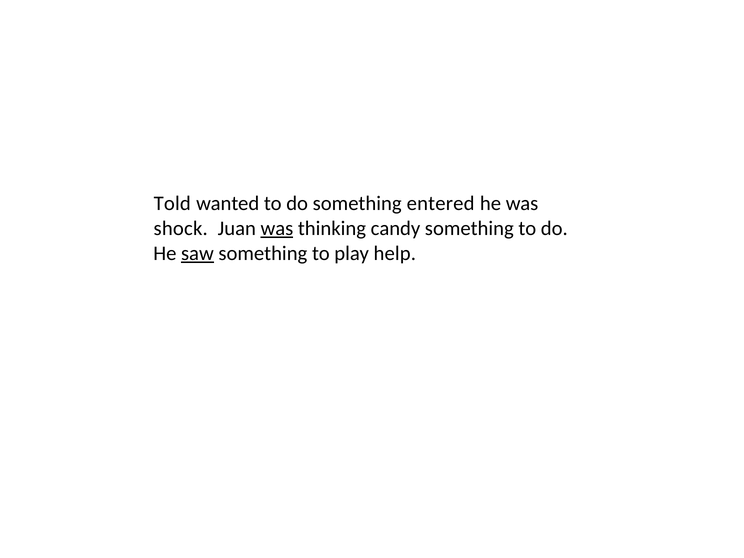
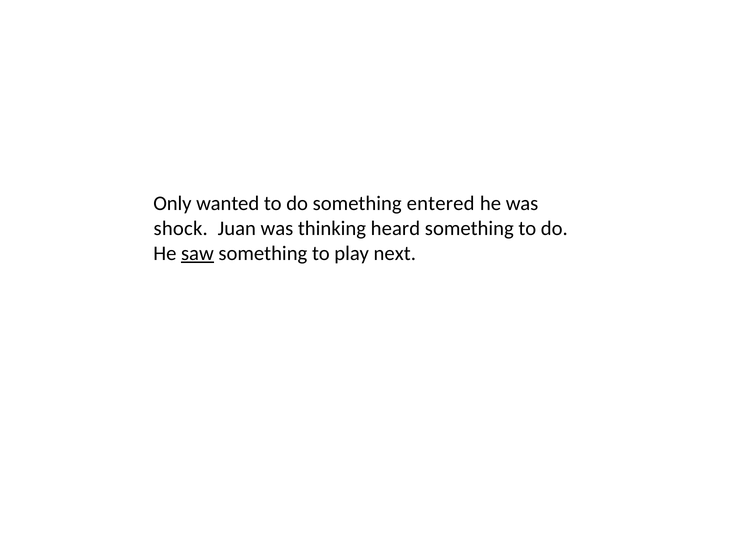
Told: Told -> Only (172, 204)
was underline: present -> none (277, 228)
candy: candy -> heard (395, 228)
help: help -> next (395, 253)
